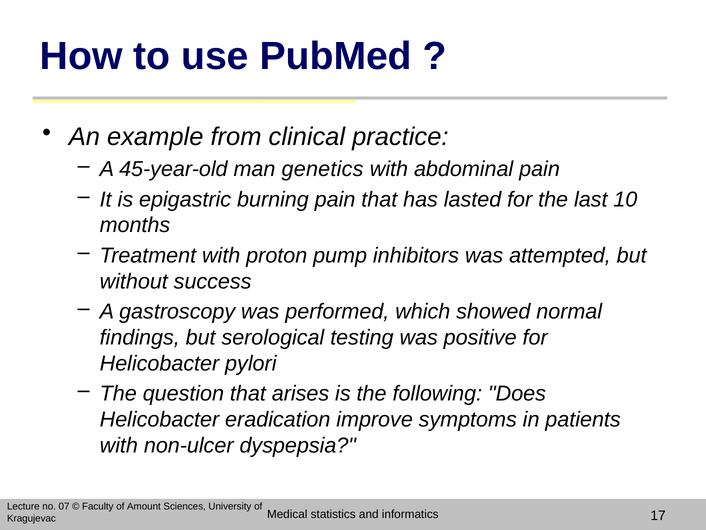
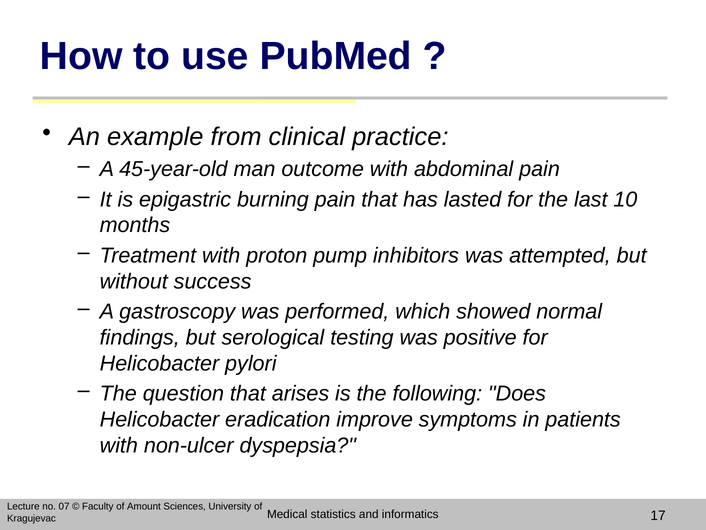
genetics: genetics -> outcome (323, 169)
